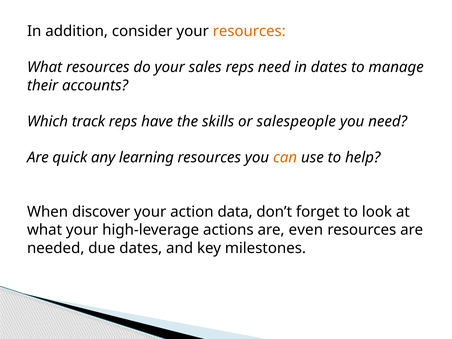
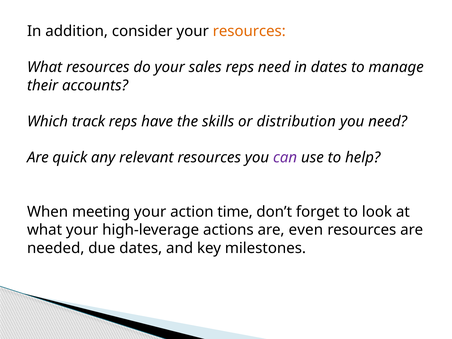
salespeople: salespeople -> distribution (296, 122)
learning: learning -> relevant (146, 158)
can colour: orange -> purple (285, 158)
discover: discover -> meeting (101, 212)
data: data -> time (235, 212)
